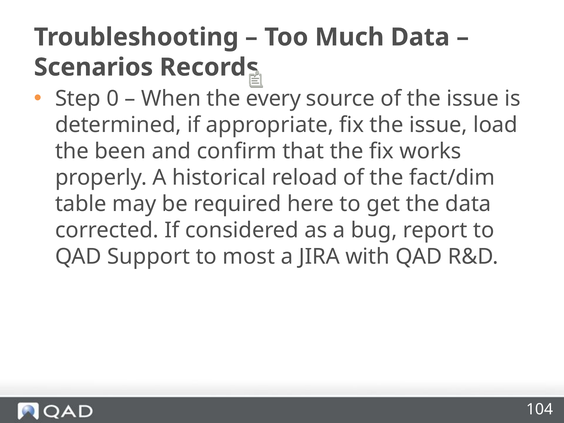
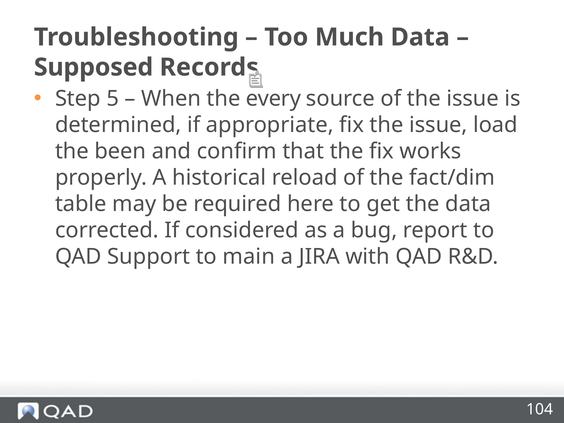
Scenarios: Scenarios -> Supposed (94, 67)
0: 0 -> 5 (113, 99)
most: most -> main (249, 257)
